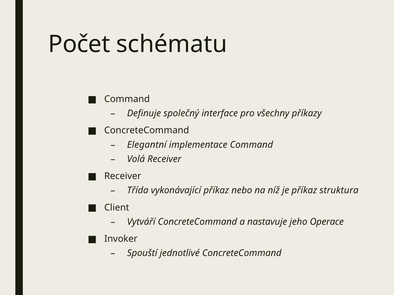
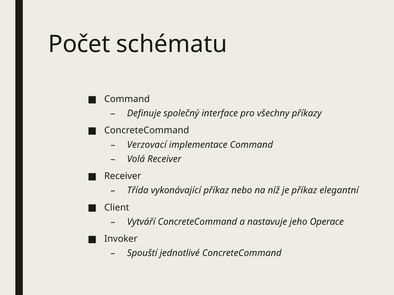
Elegantní: Elegantní -> Verzovací (147, 145)
struktura: struktura -> elegantní (339, 191)
